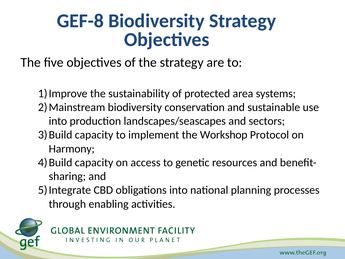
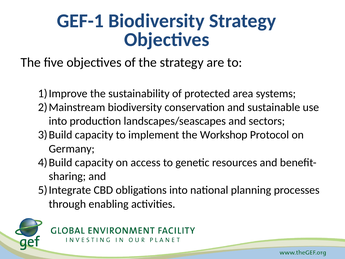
GEF-8: GEF-8 -> GEF-1 (80, 21)
Harmony: Harmony -> Germany (72, 149)
